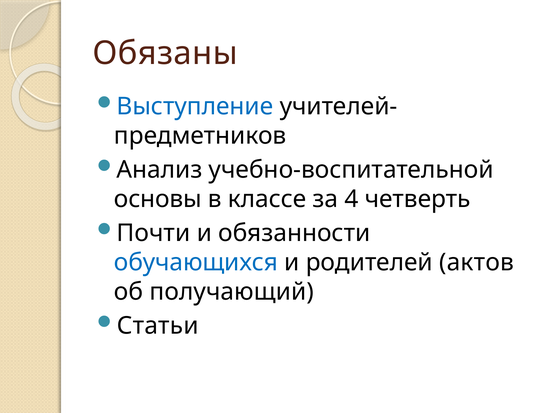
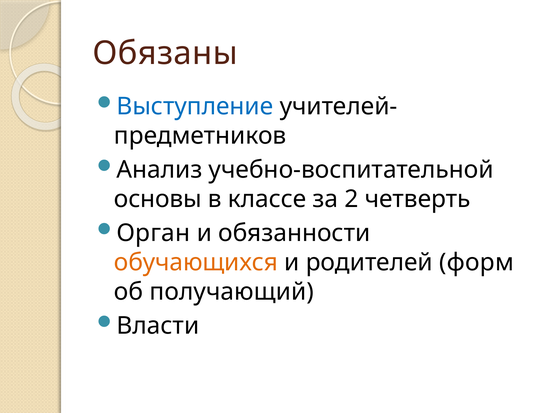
4: 4 -> 2 (351, 199)
Почти: Почти -> Орган (153, 233)
обучающихся colour: blue -> orange (196, 263)
актов: актов -> форм (477, 263)
Статьи: Статьи -> Власти (158, 326)
